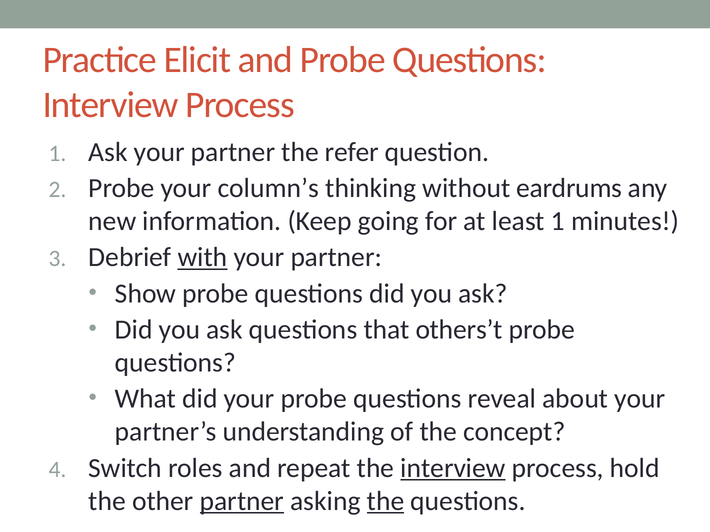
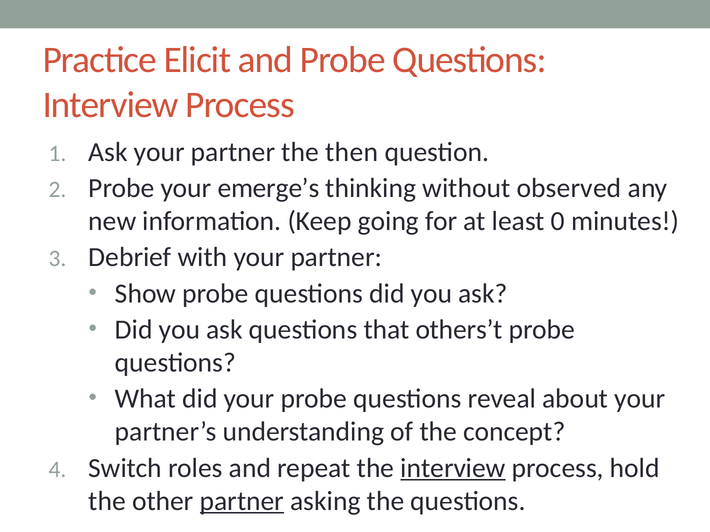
refer: refer -> then (352, 152)
column’s: column’s -> emerge’s (269, 188)
eardrums: eardrums -> observed (569, 188)
least 1: 1 -> 0 (558, 221)
with underline: present -> none (203, 258)
the underline: present -> none (386, 502)
